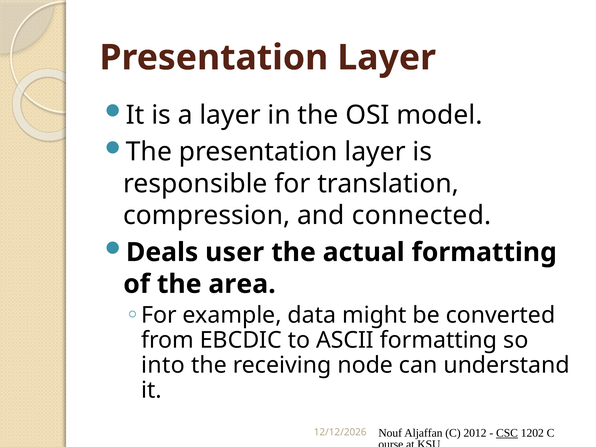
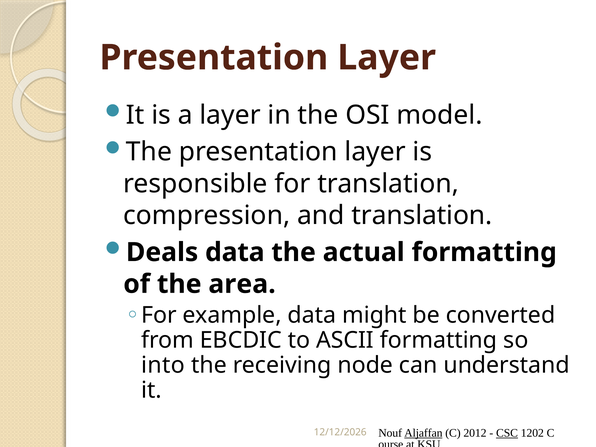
and connected: connected -> translation (422, 216)
Deals user: user -> data (235, 252)
Aljaffan underline: none -> present (423, 433)
